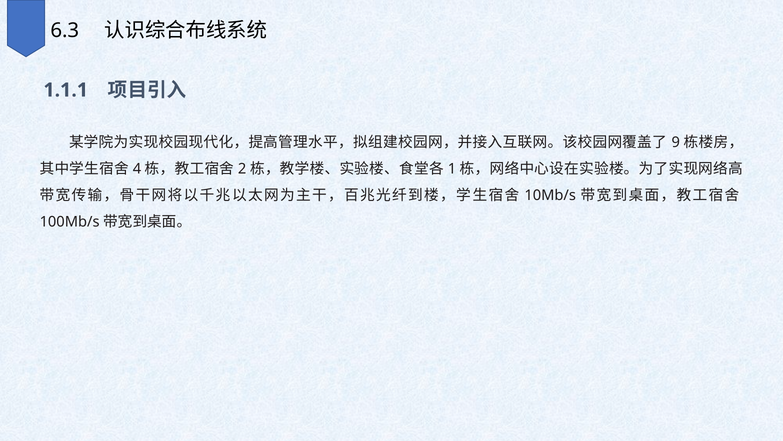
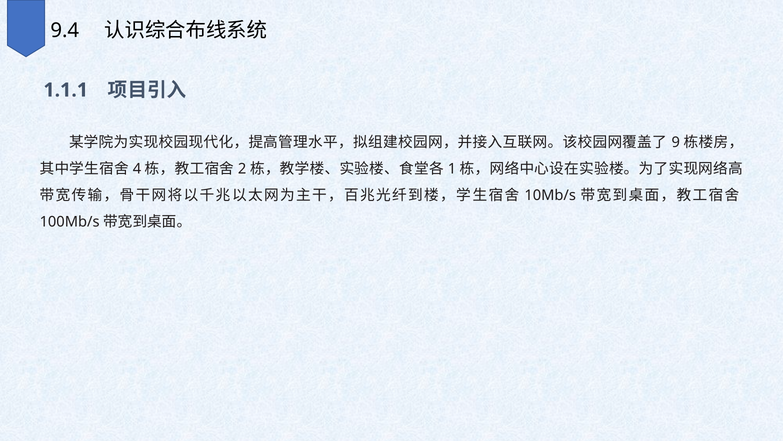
6.3: 6.3 -> 9.4 (65, 31)
